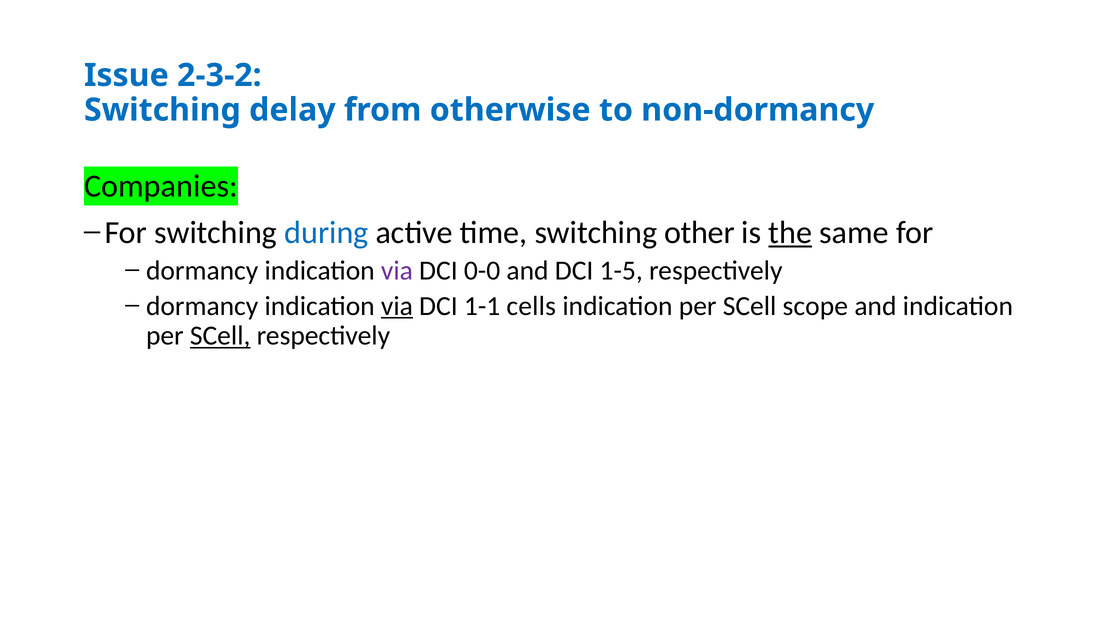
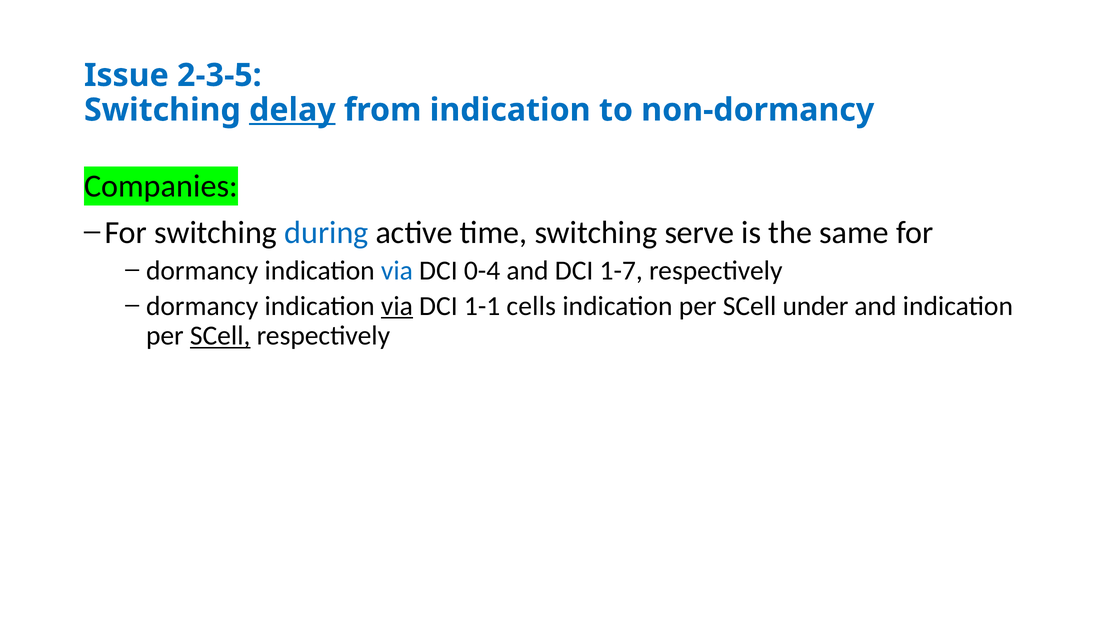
2-3-2: 2-3-2 -> 2-3-5 (219, 75)
delay underline: none -> present (292, 110)
from otherwise: otherwise -> indication (510, 110)
other: other -> serve (699, 233)
the underline: present -> none (790, 233)
via colour: purple -> blue (397, 271)
0-0: 0-0 -> 0-4 (482, 271)
1-5: 1-5 -> 1-7 (621, 271)
scope: scope -> under (815, 306)
